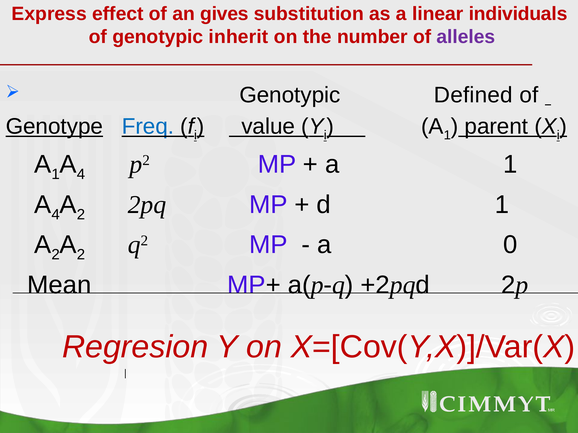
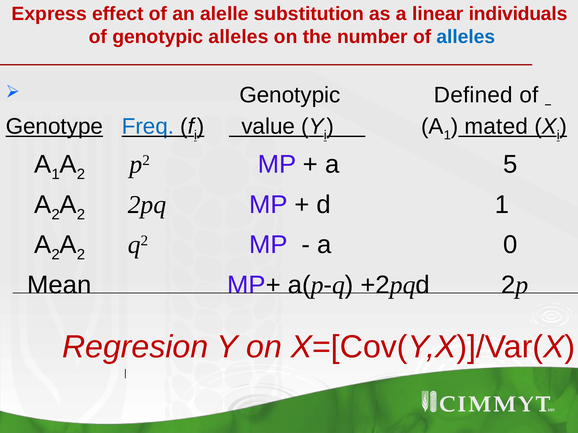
gives: gives -> alelle (224, 14)
genotypic inherit: inherit -> alleles (239, 37)
alleles colour: purple -> blue (466, 37)
parent: parent -> mated (496, 127)
4: 4 -> 2 (81, 175)
1: 1 -> 5 (510, 165)
4: 4 -> 2 (56, 215)
